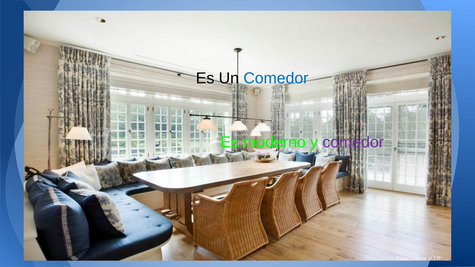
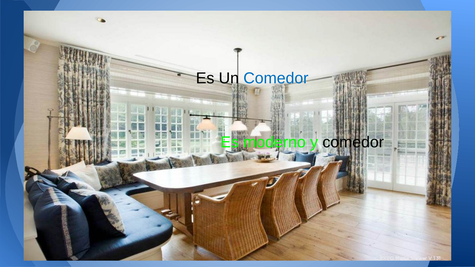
comedor colour: purple -> black (353, 143)
